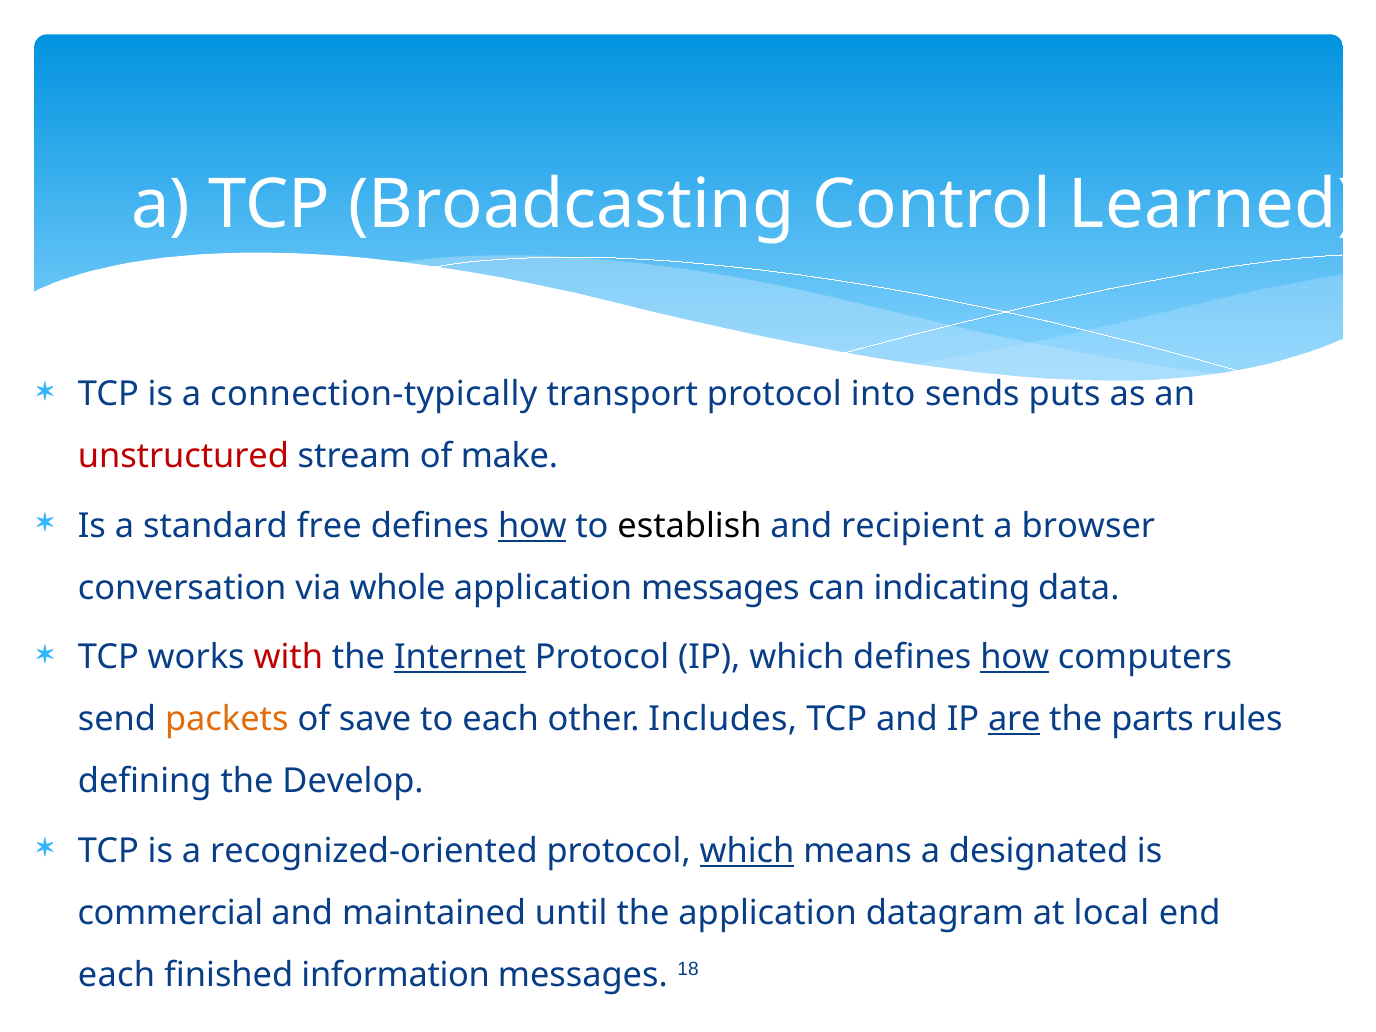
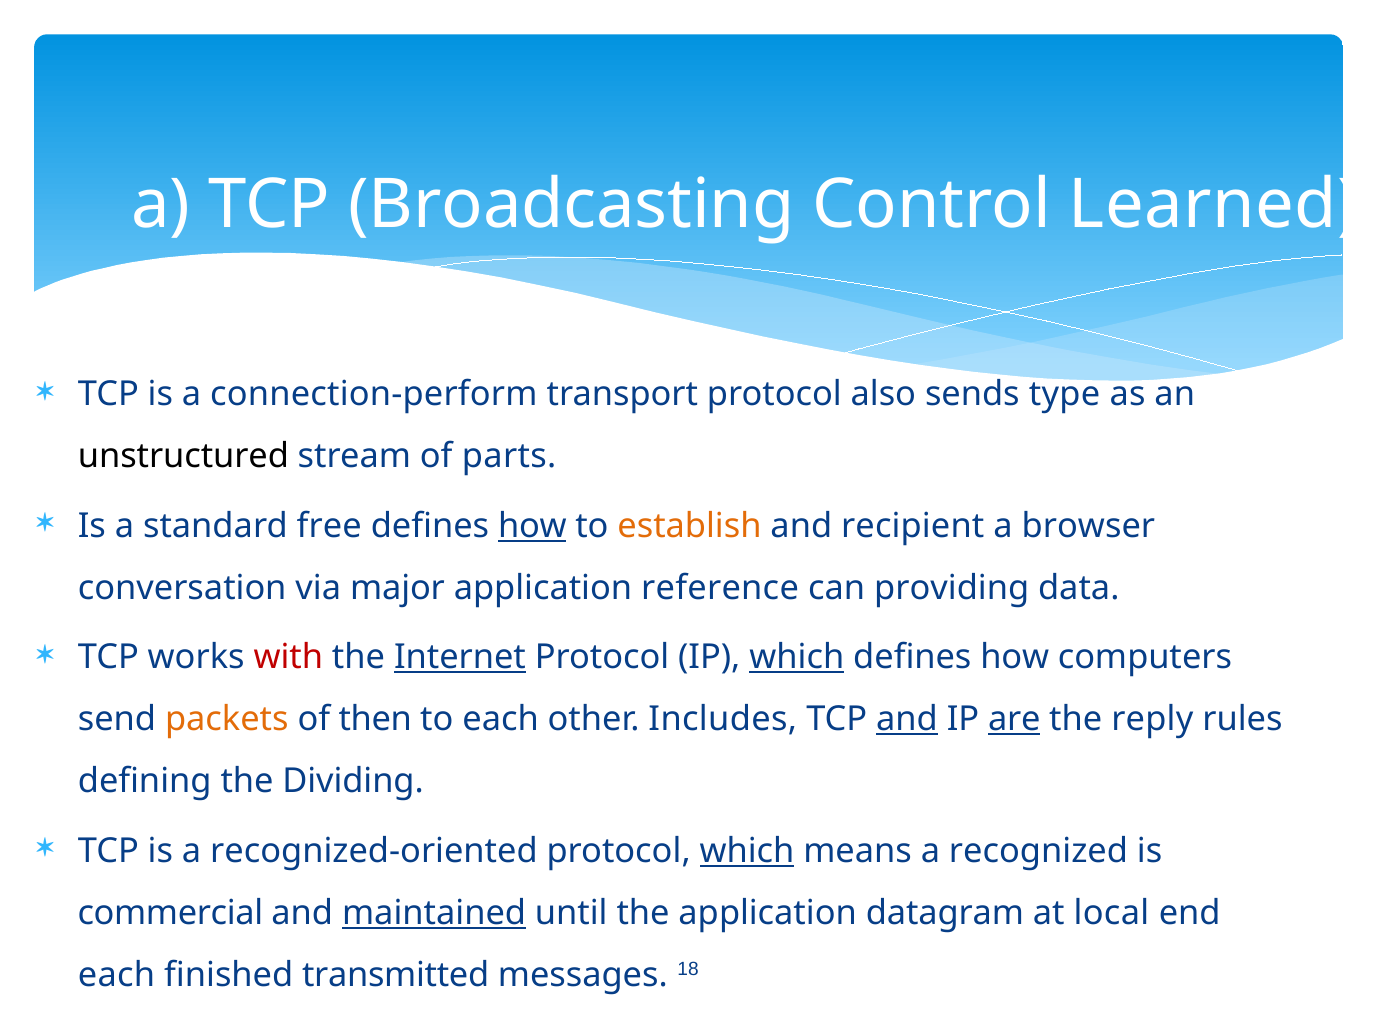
connection-typically: connection-typically -> connection-perform (374, 395)
into: into -> also (883, 395)
puts: puts -> type (1065, 395)
unstructured colour: red -> black (183, 456)
make: make -> parts (509, 456)
establish colour: black -> orange (690, 526)
whole: whole -> major (397, 588)
application messages: messages -> reference (720, 588)
indicating: indicating -> providing (952, 588)
which underline: none -> present (797, 658)
how underline: present -> none (1015, 658)
save: save -> then (375, 719)
and underline: none -> present (907, 719)
parts: parts -> reply (1152, 719)
Develop: Develop -> Dividing (353, 781)
designated: designated -> recognized (1039, 851)
maintained underline: none -> present (434, 913)
information: information -> transmitted (396, 975)
